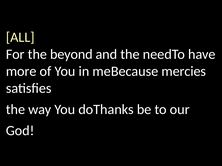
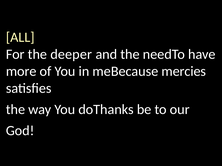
beyond: beyond -> deeper (71, 54)
